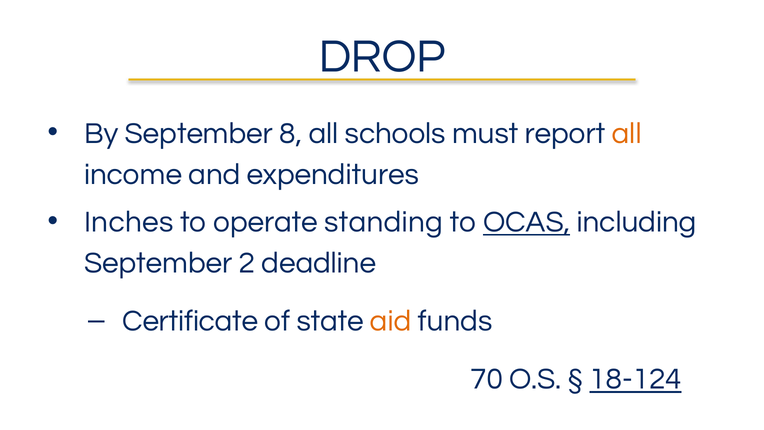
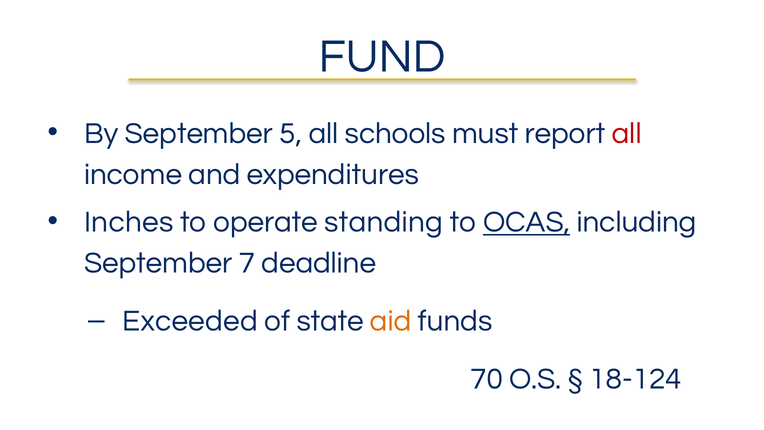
DROP: DROP -> FUND (382, 56)
8: 8 -> 5 (291, 133)
all colour: orange -> red (627, 133)
2: 2 -> 7 (247, 263)
Certificate: Certificate -> Exceeded (190, 321)
18-124 underline: present -> none (636, 379)
